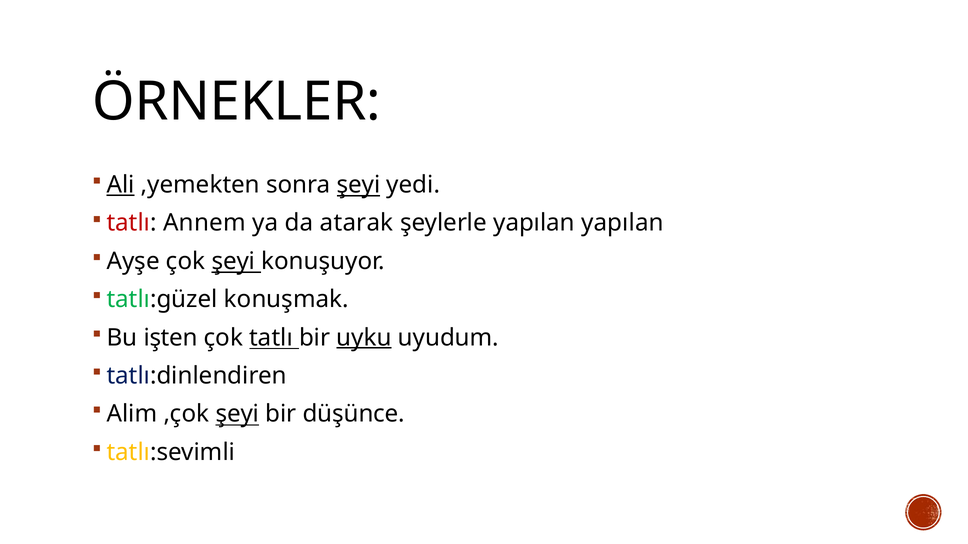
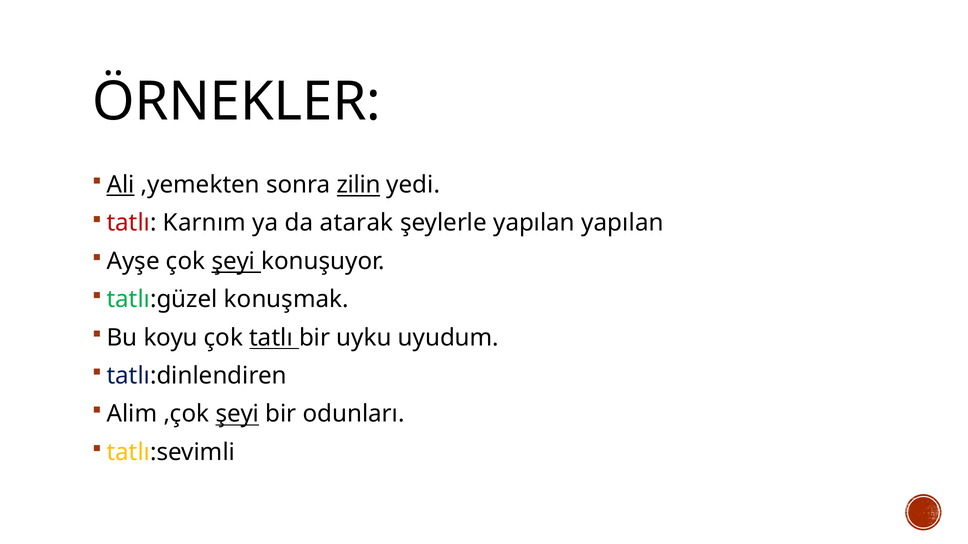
sonra şeyi: şeyi -> zilin (359, 185)
Annem: Annem -> Karnım (204, 223)
işten: işten -> koyu (171, 338)
uyku underline: present -> none (364, 338)
düşünce: düşünce -> odunları (354, 414)
